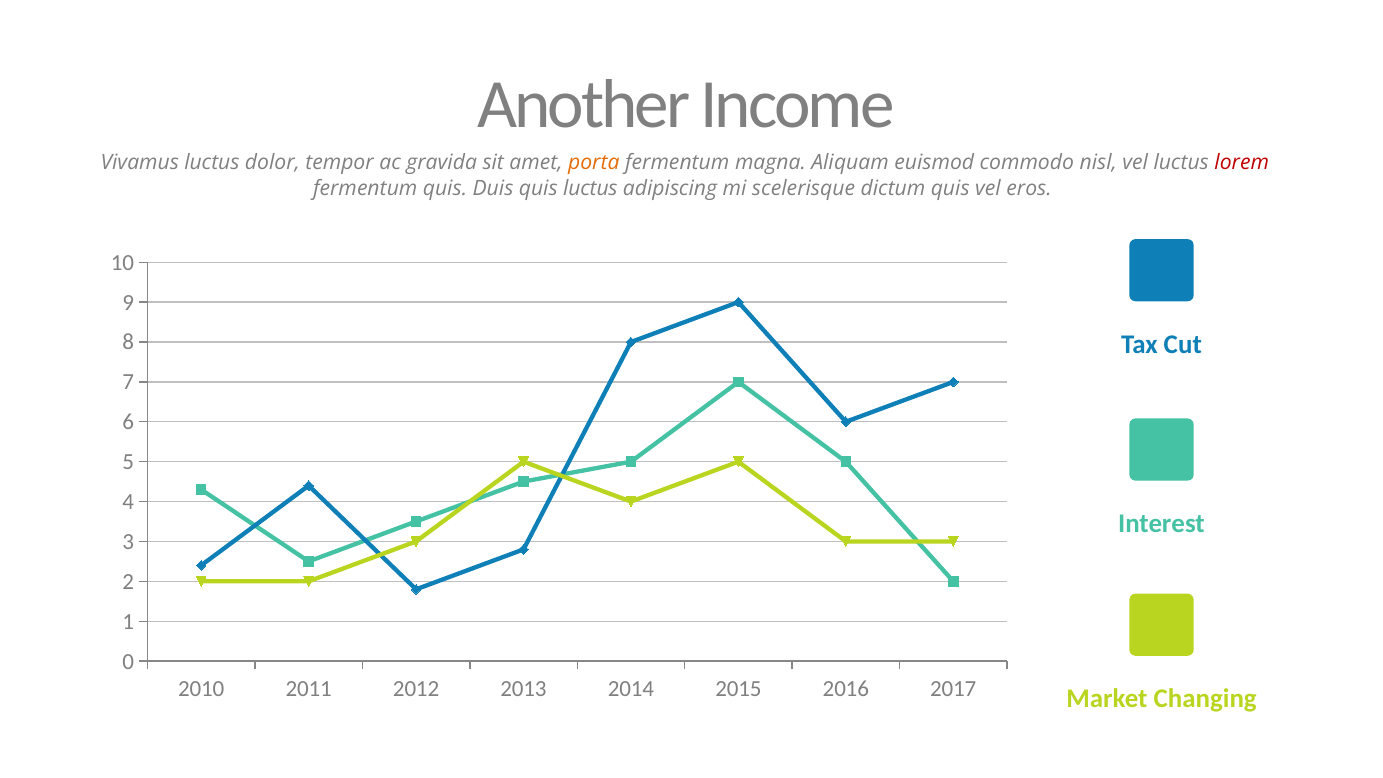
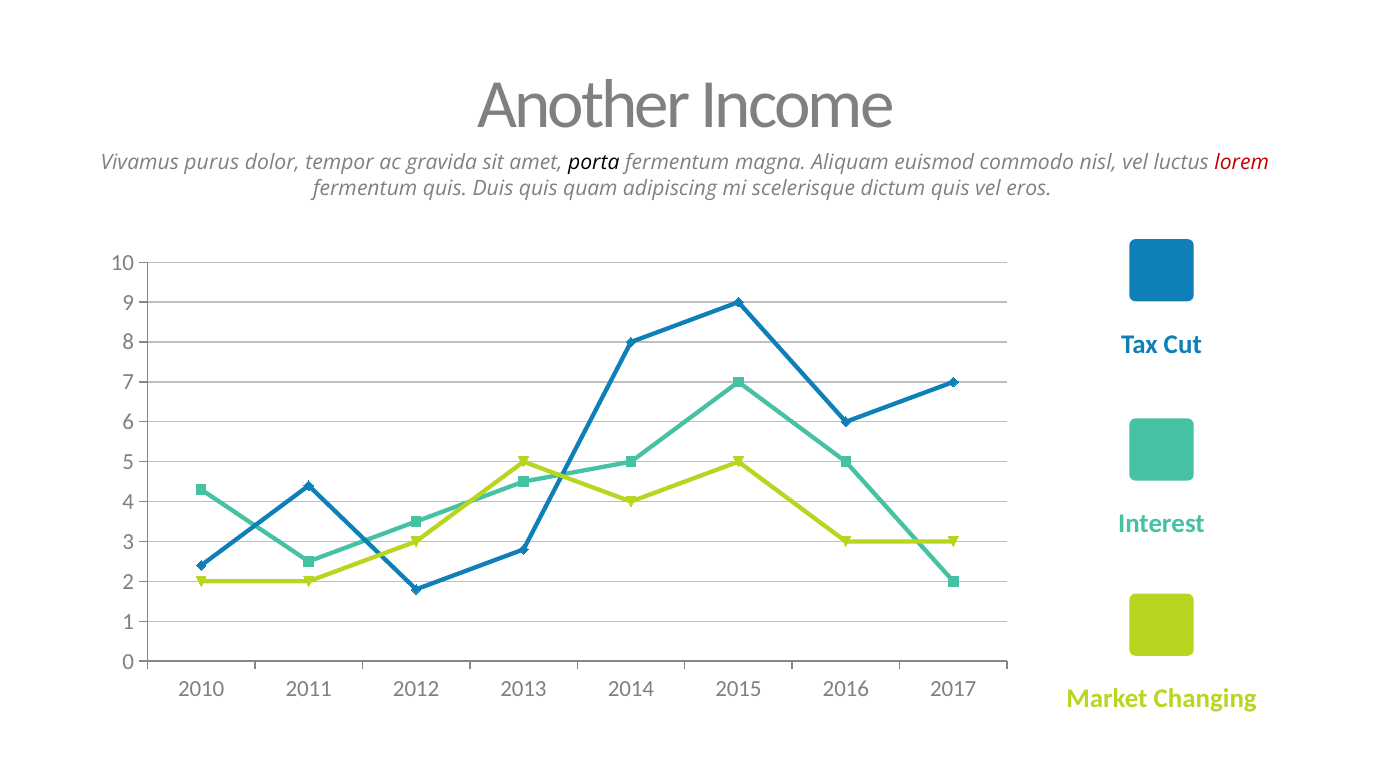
Vivamus luctus: luctus -> purus (212, 163)
porta colour: orange -> black (594, 163)
quis luctus: luctus -> quam (590, 188)
